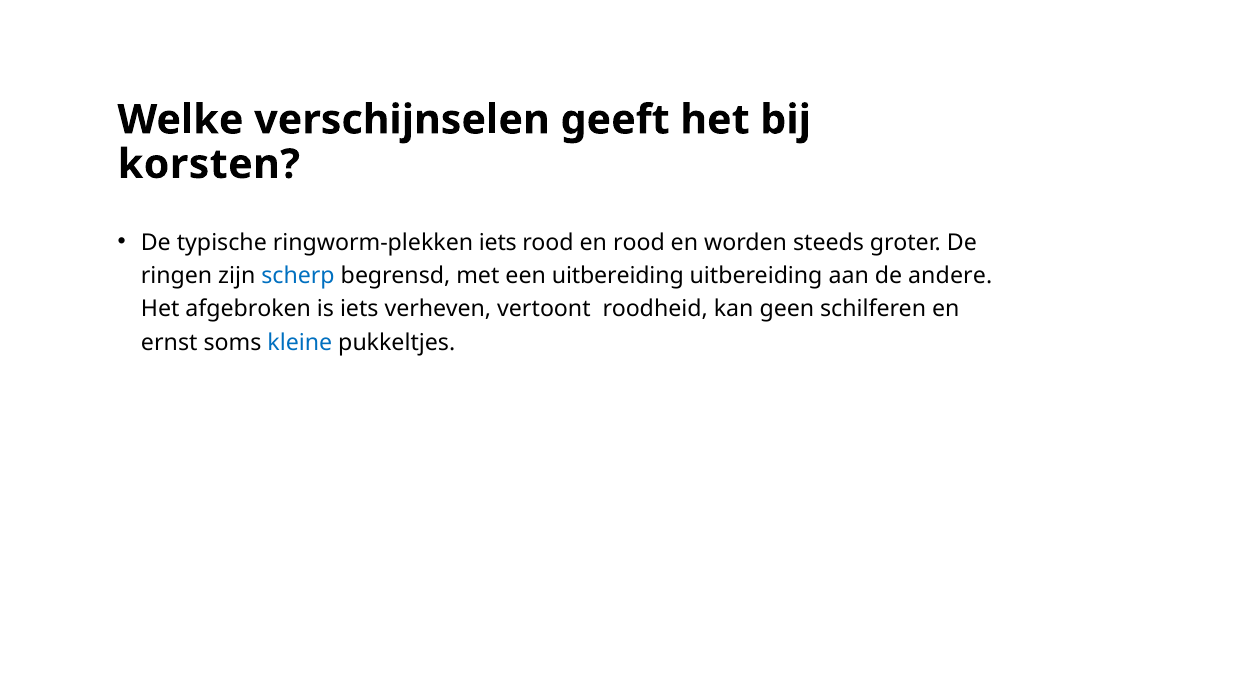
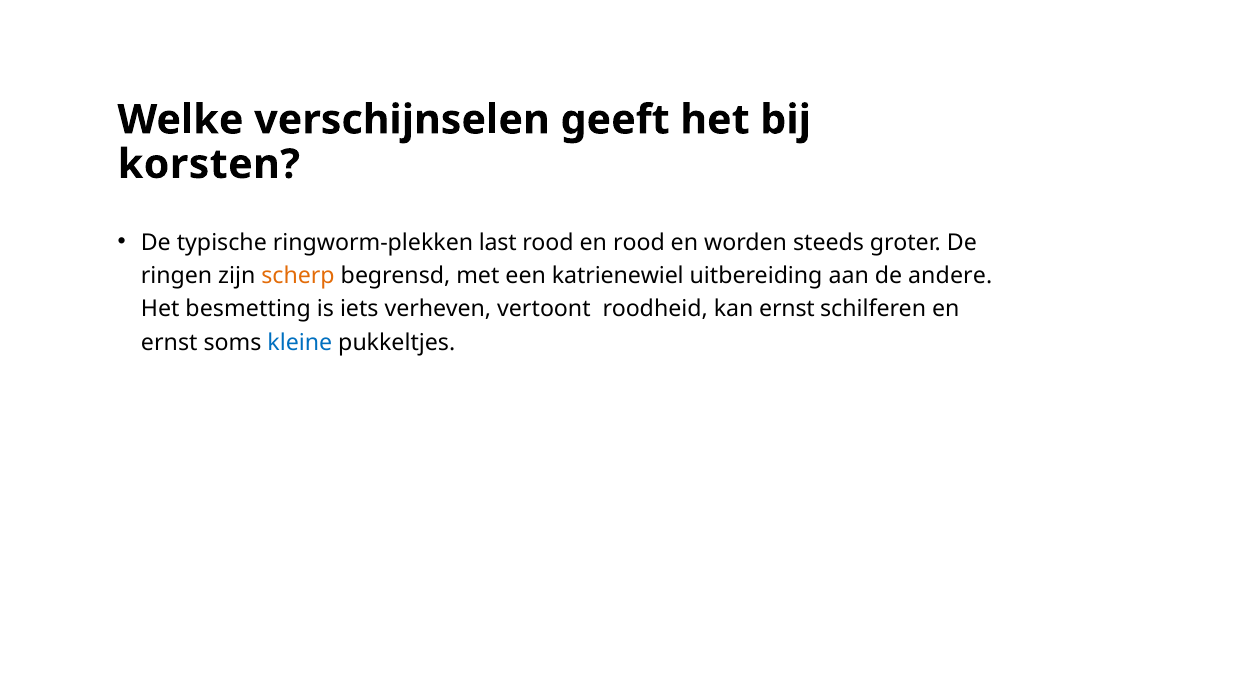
ringworm-plekken iets: iets -> last (498, 243)
scherp colour: blue -> orange (298, 276)
een uitbereiding: uitbereiding -> katrienewiel (618, 276)
afgebroken: afgebroken -> besmetting (248, 309)
kan geen: geen -> ernst (787, 309)
